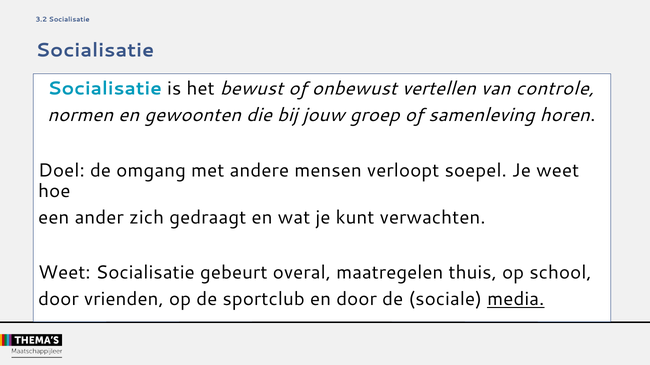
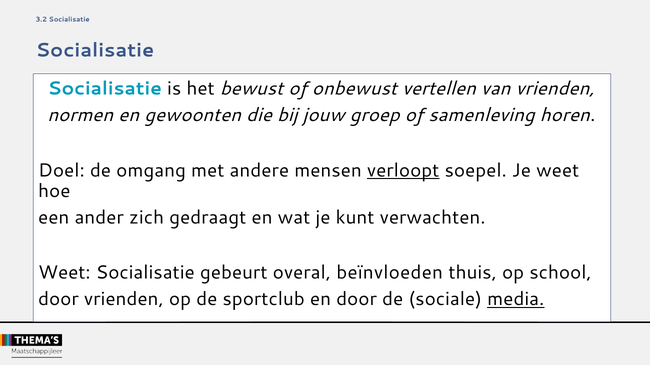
van controle: controle -> vrienden (555, 89)
verloopt underline: none -> present (403, 171)
maatregelen: maatregelen -> beïnvloeden (390, 273)
